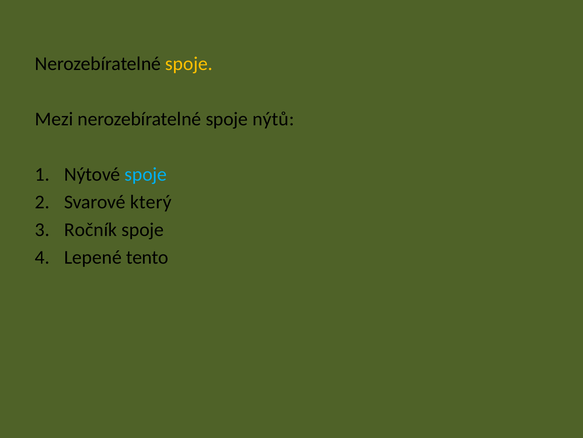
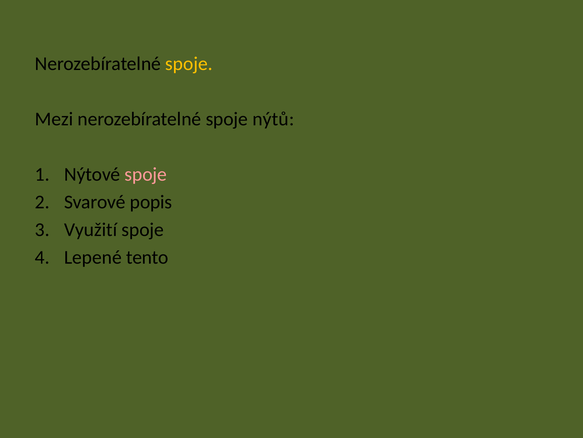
spoje colour: light blue -> pink (146, 174)
který: který -> popis (151, 202)
Ročník: Ročník -> Využití (91, 229)
